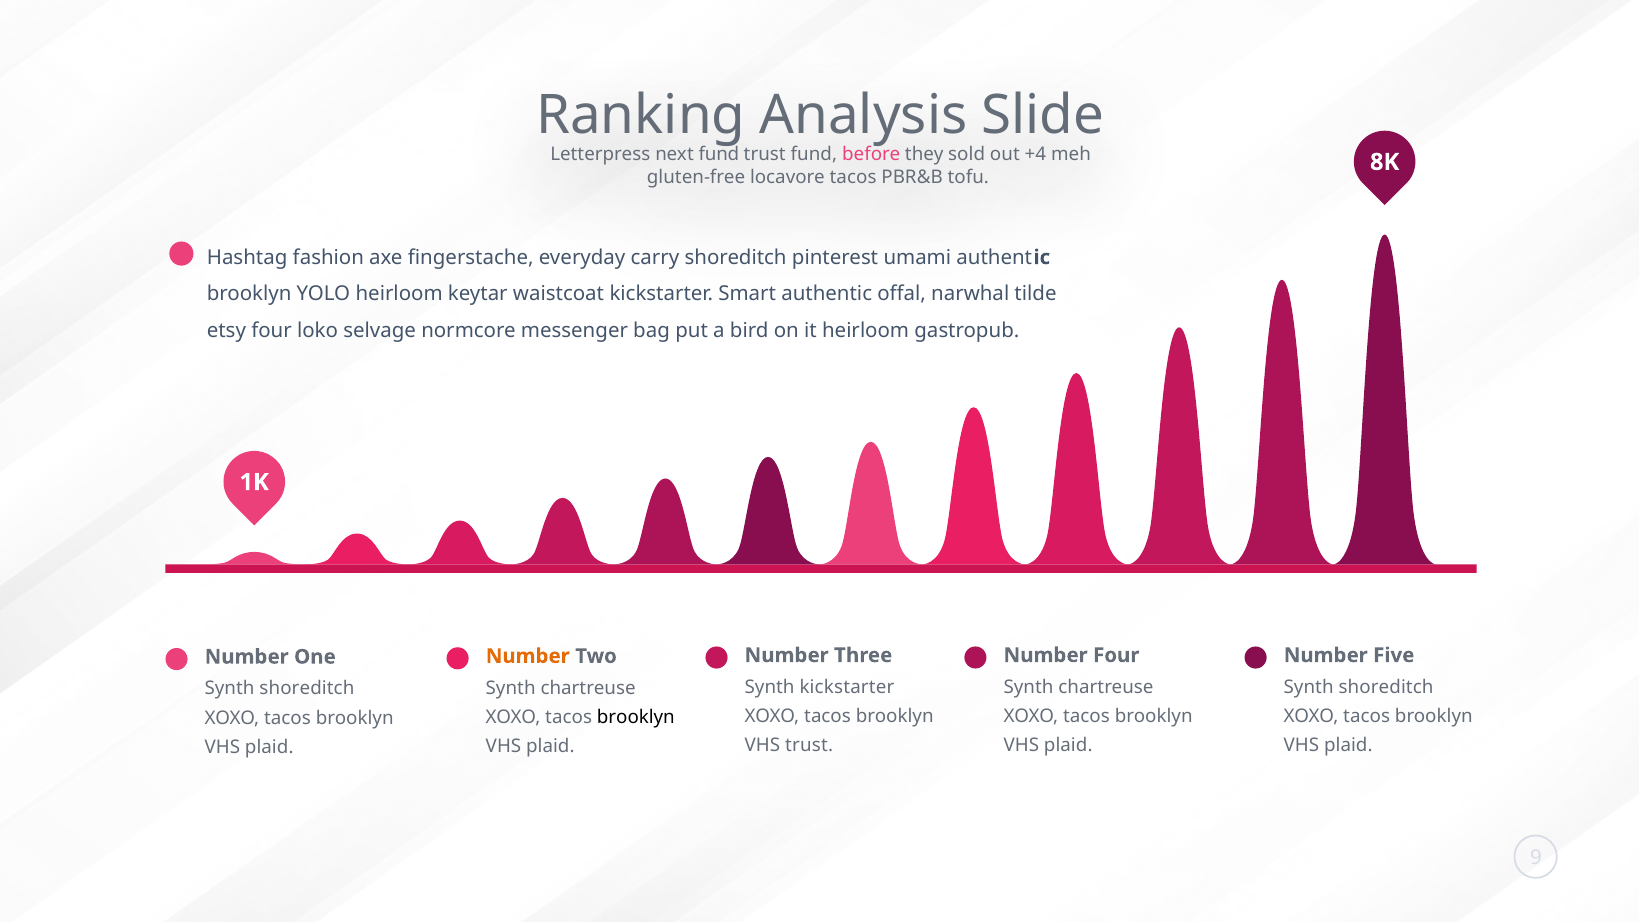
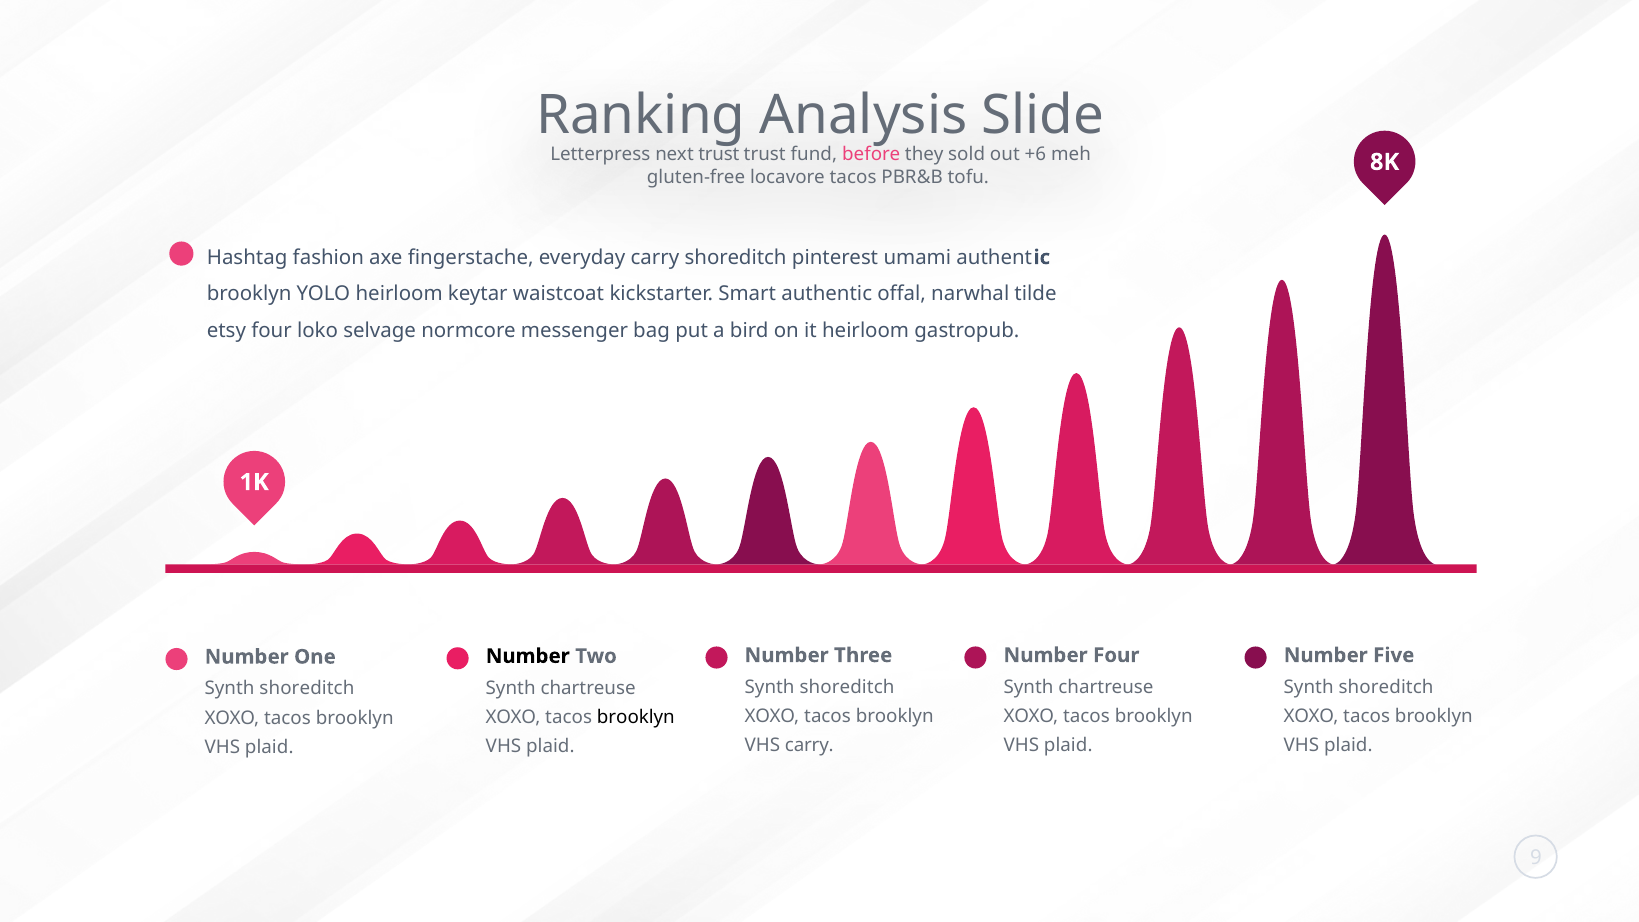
next fund: fund -> trust (719, 155)
+4: +4 -> +6 (1035, 155)
Number colour: orange -> black (528, 656)
kickstarter: kickstarter -> shoreditch (847, 687)
VHS trust: trust -> carry (809, 746)
